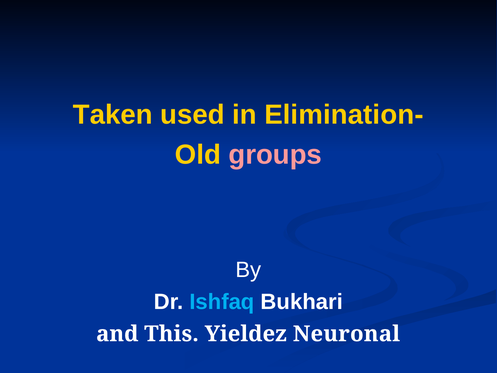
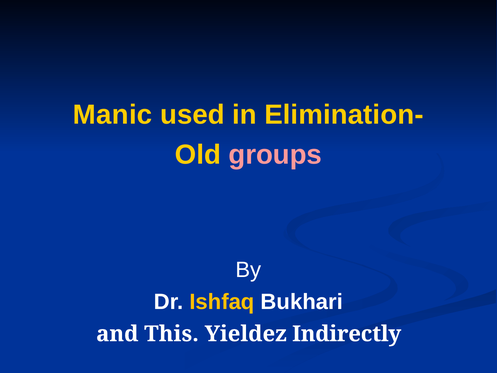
Taken: Taken -> Manic (113, 115)
Ishfaq colour: light blue -> yellow (222, 302)
Neuronal: Neuronal -> Indirectly (347, 334)
